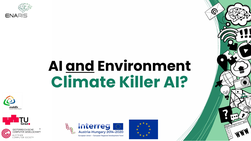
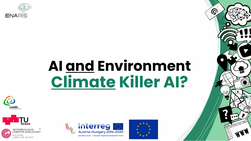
Climate underline: none -> present (83, 82)
